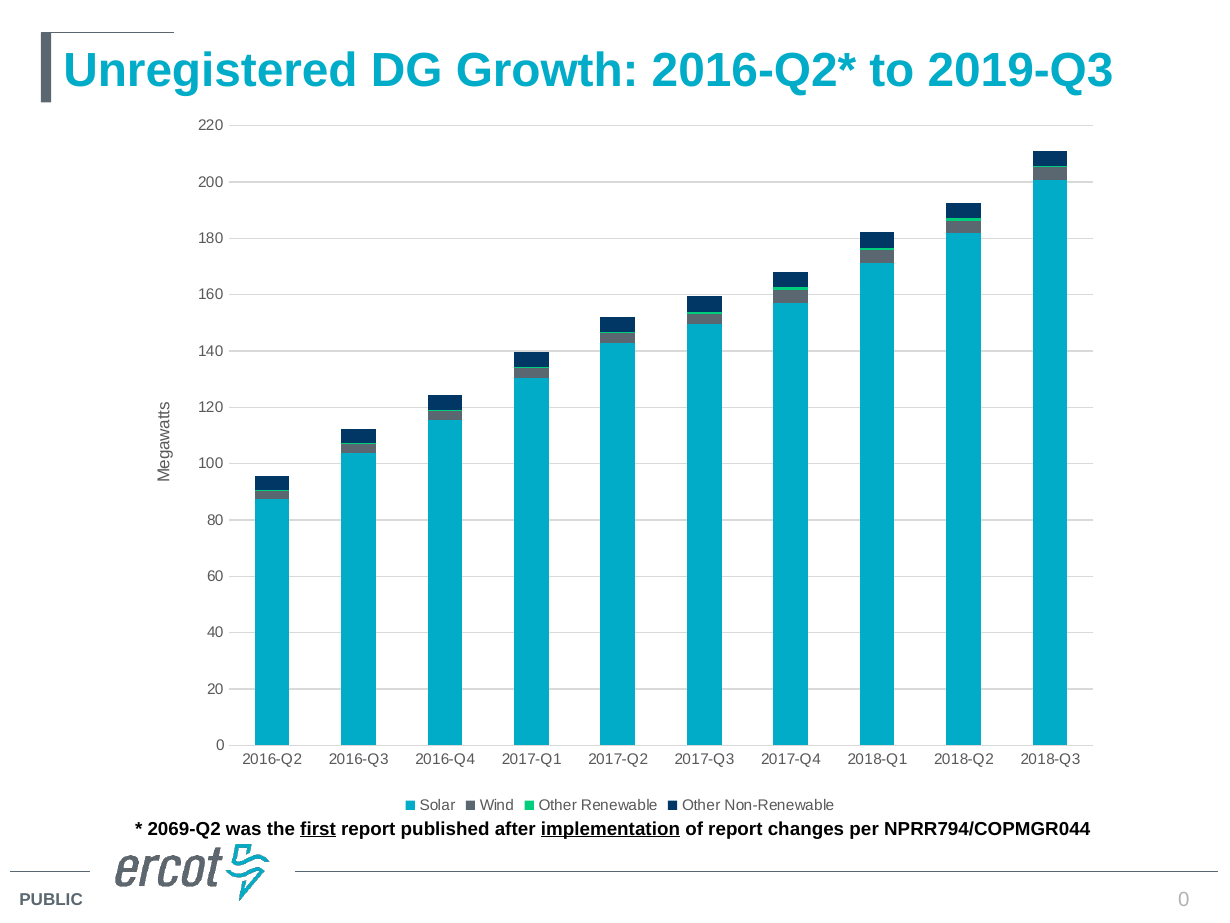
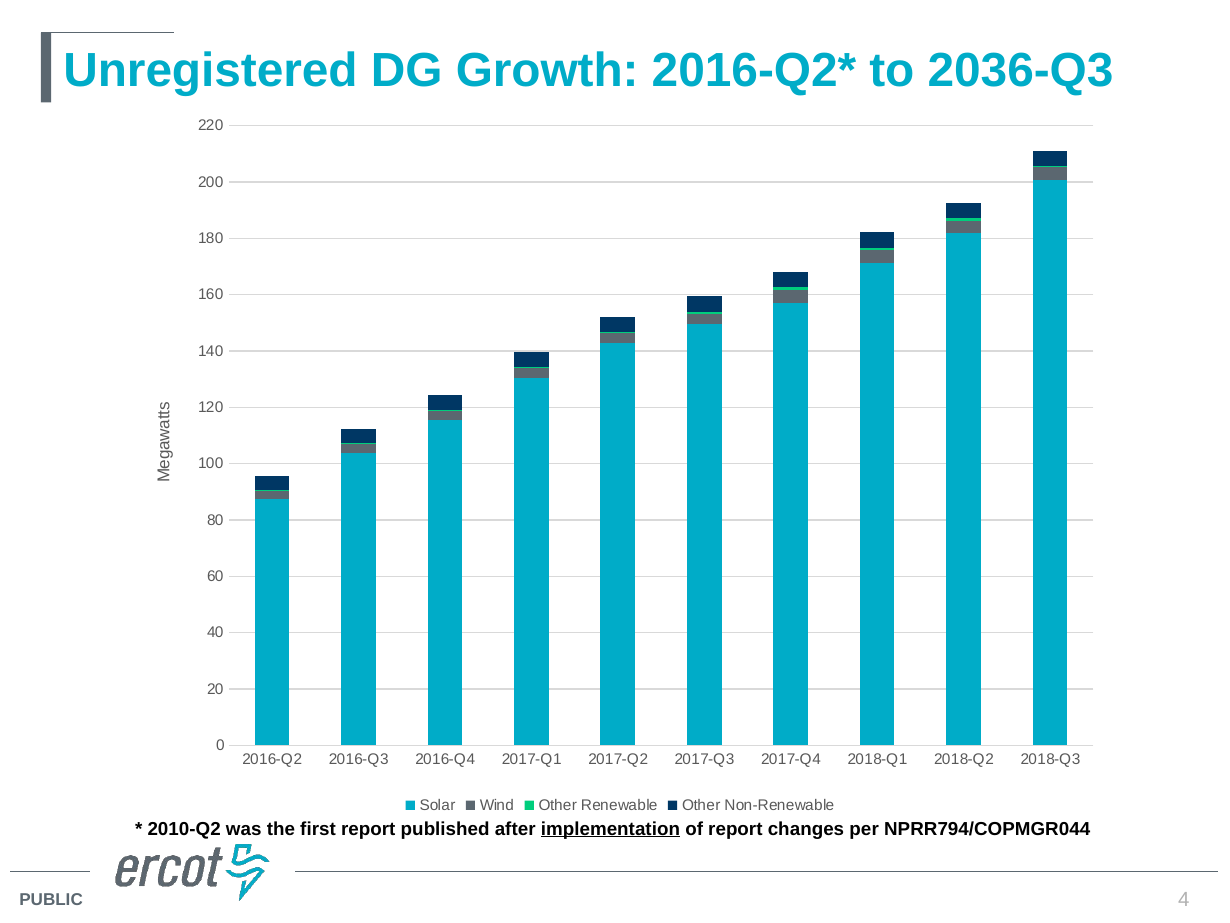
2019-Q3: 2019-Q3 -> 2036-Q3 (1021, 71)
2069-Q2: 2069-Q2 -> 2010-Q2 (184, 828)
first underline: present -> none (318, 828)
0: 0 -> 4 (1184, 899)
